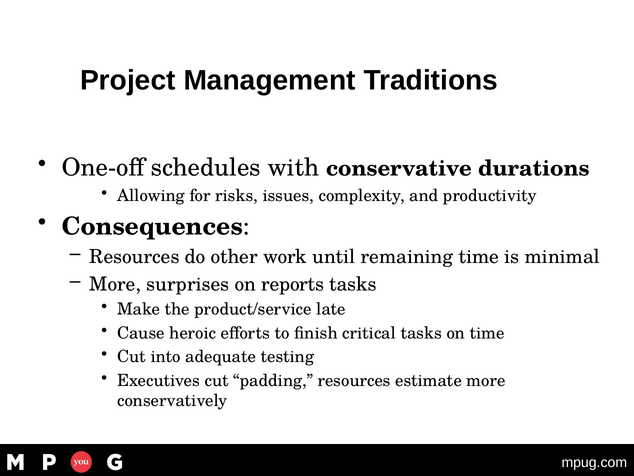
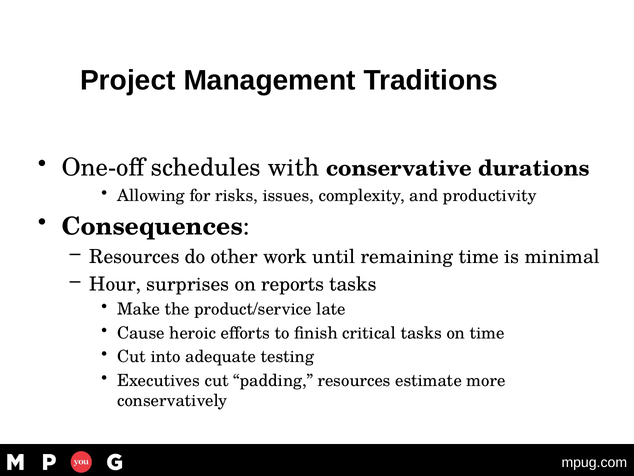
More: More -> Hour (115, 284)
